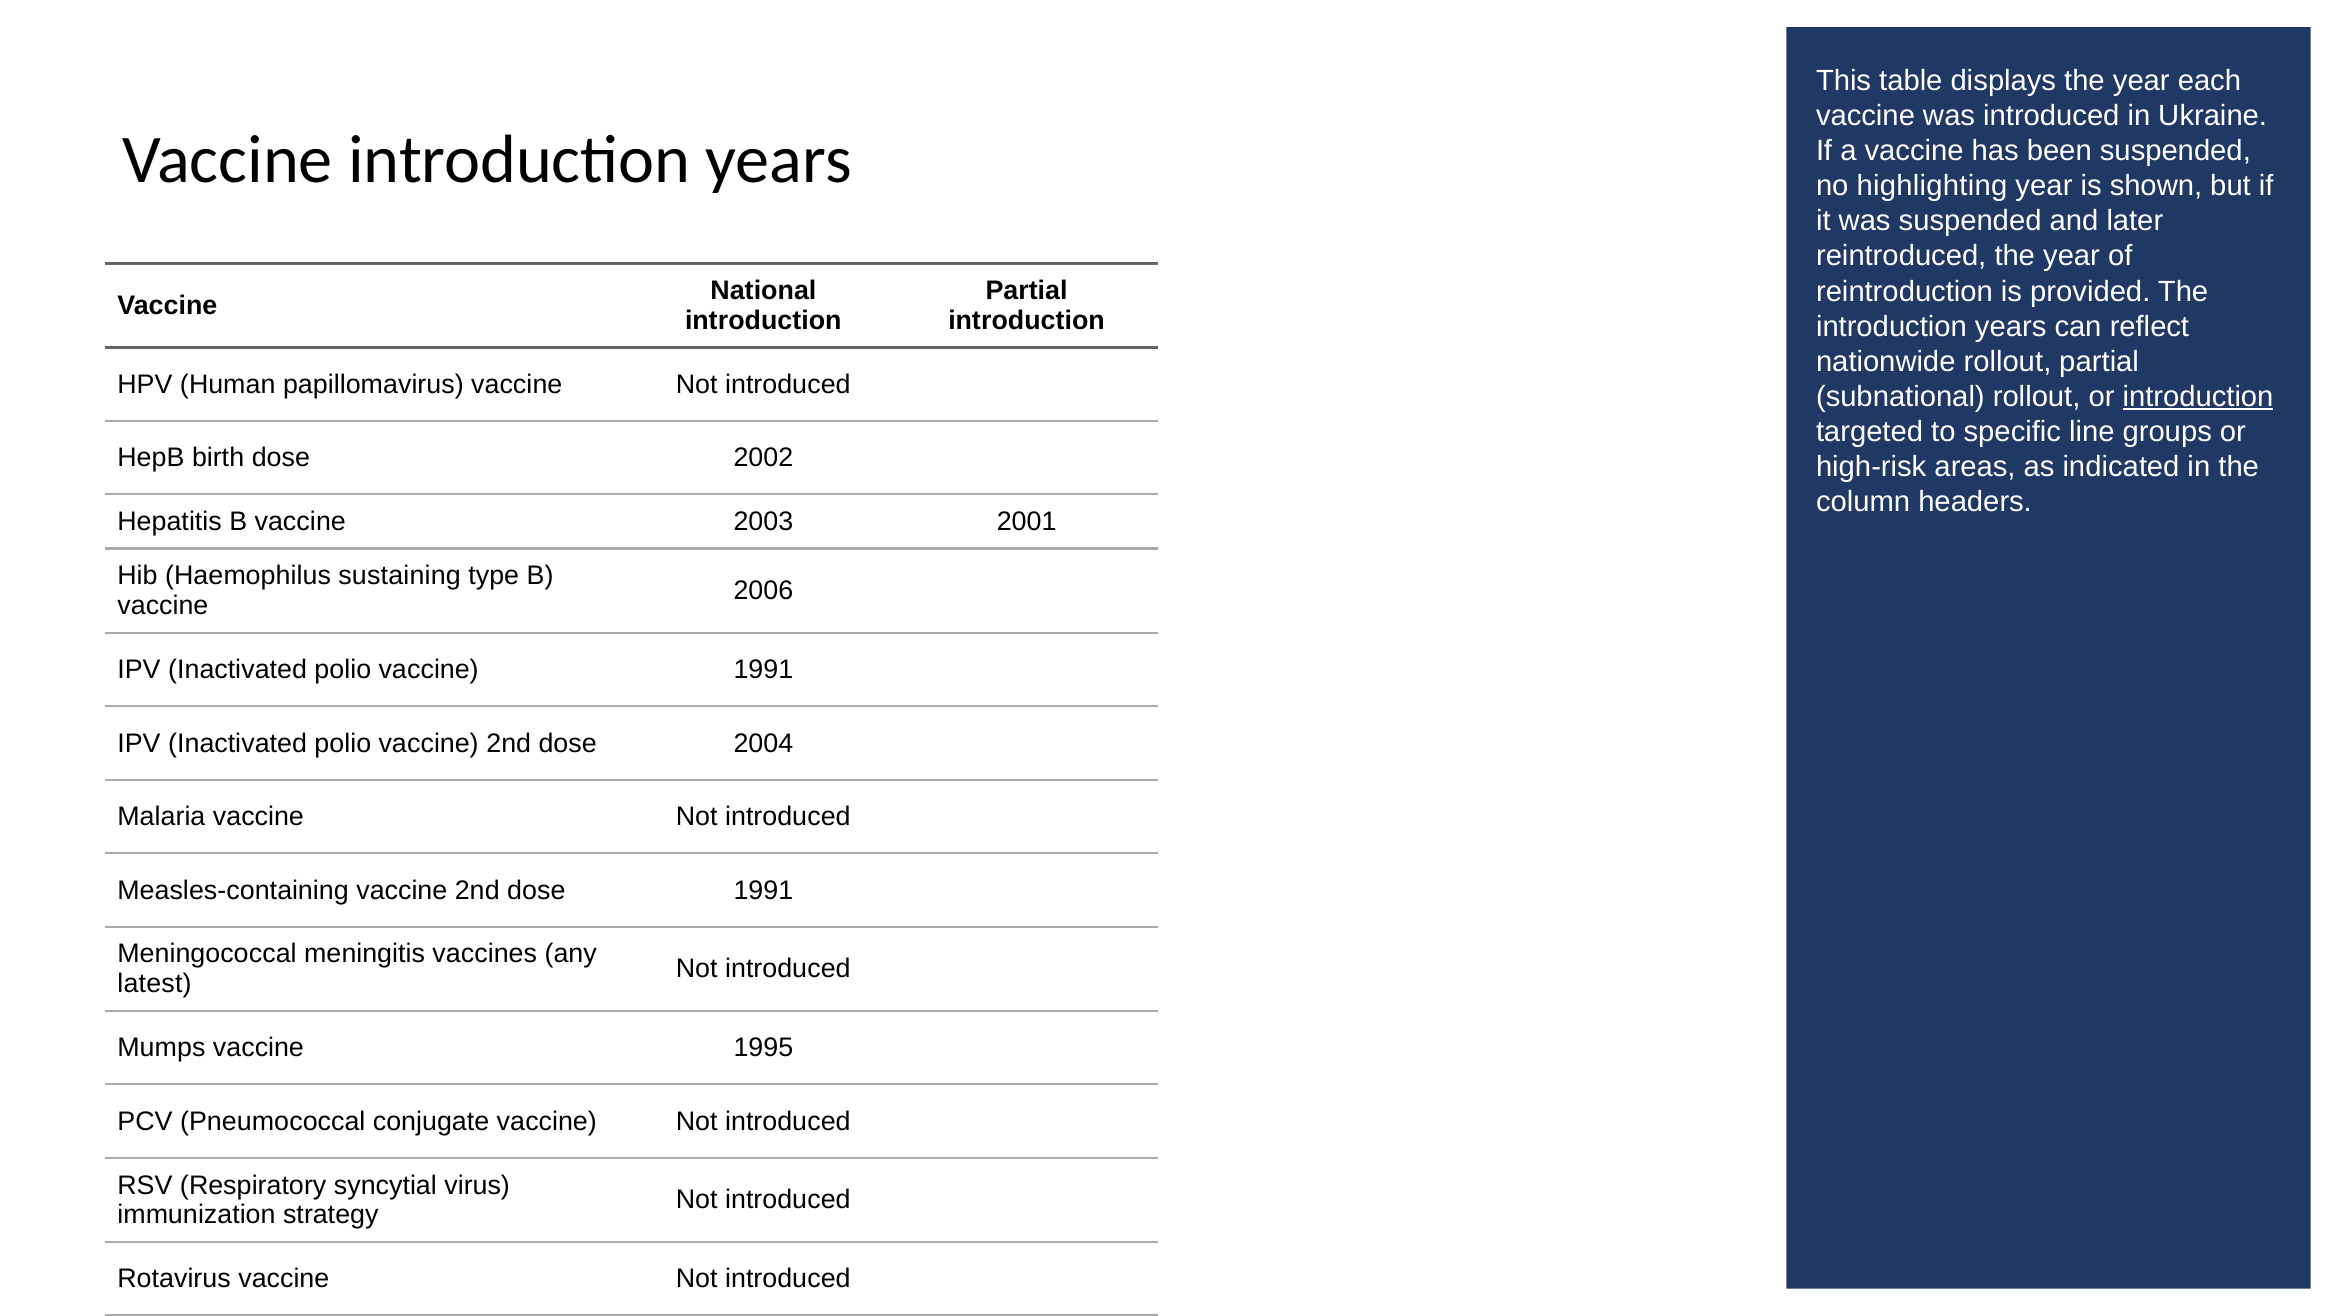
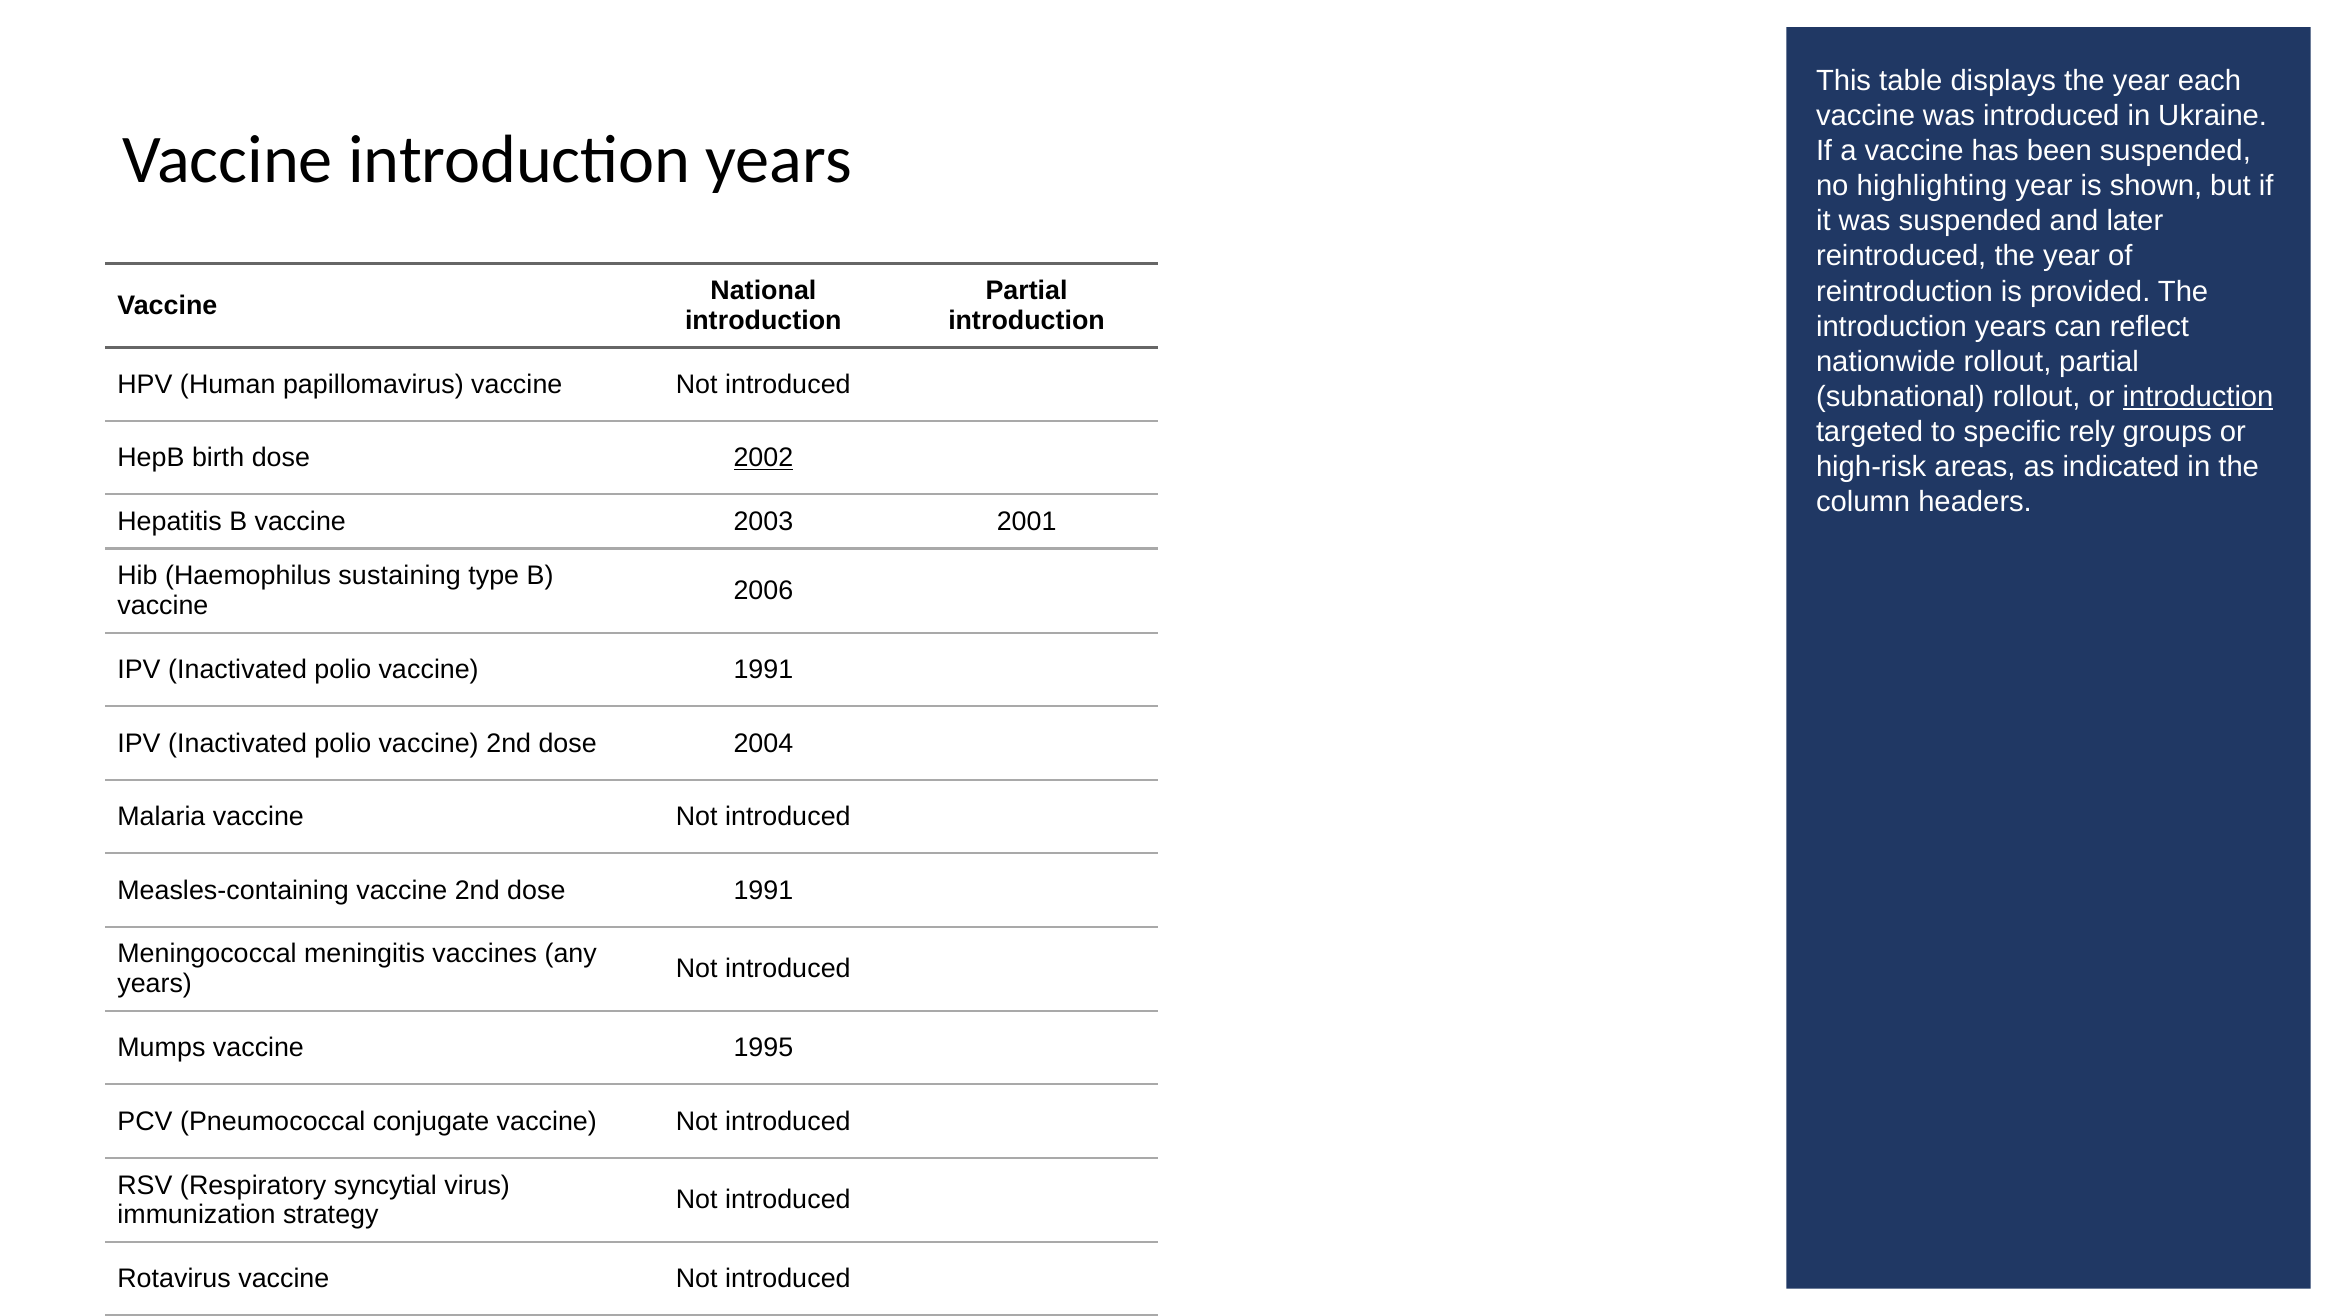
line: line -> rely (2092, 432)
2002 underline: none -> present (763, 458)
latest: latest -> years (155, 984)
